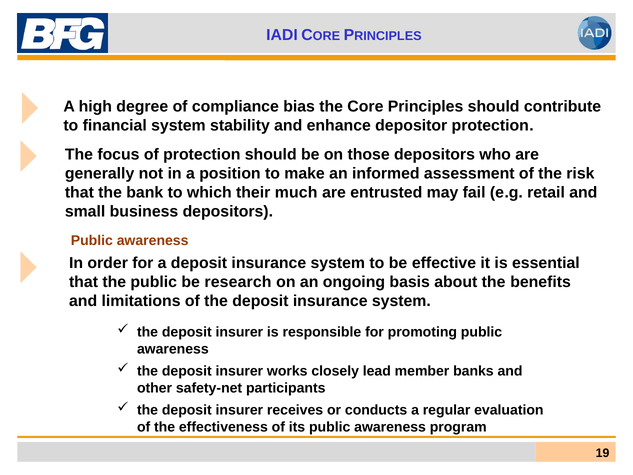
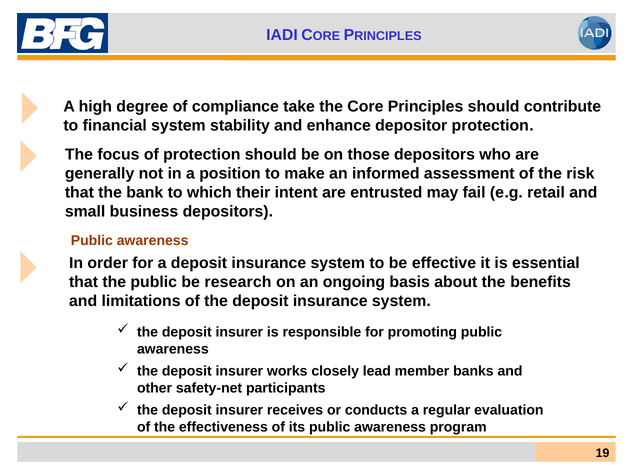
bias: bias -> take (299, 107)
much: much -> intent (296, 193)
